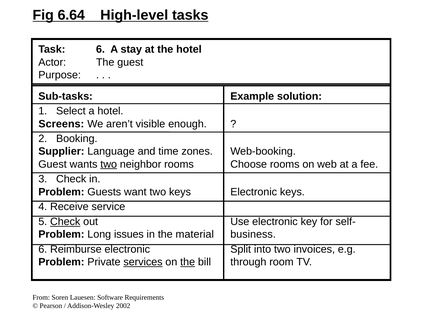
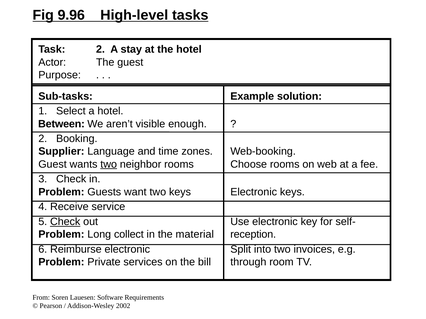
6.64: 6.64 -> 9.96 (71, 15)
Task 6: 6 -> 2 (100, 50)
Screens: Screens -> Between (61, 124)
issues: issues -> collect (129, 235)
business: business -> reception (253, 235)
services underline: present -> none (143, 262)
the underline: present -> none (188, 262)
